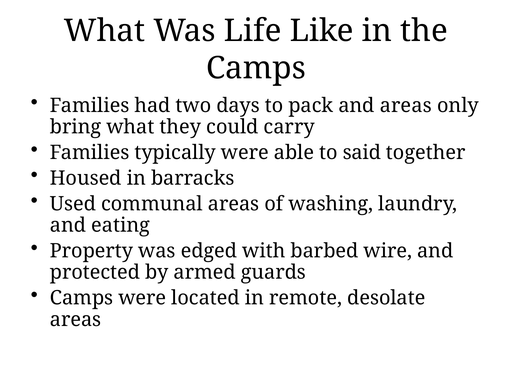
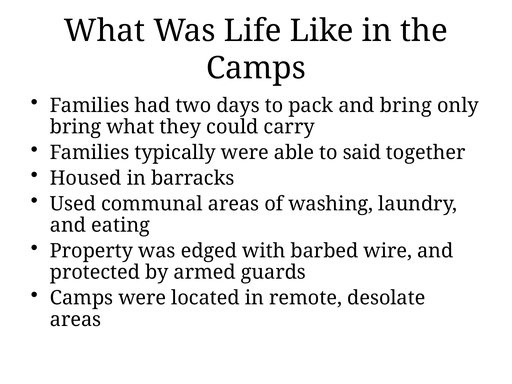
and areas: areas -> bring (406, 106)
